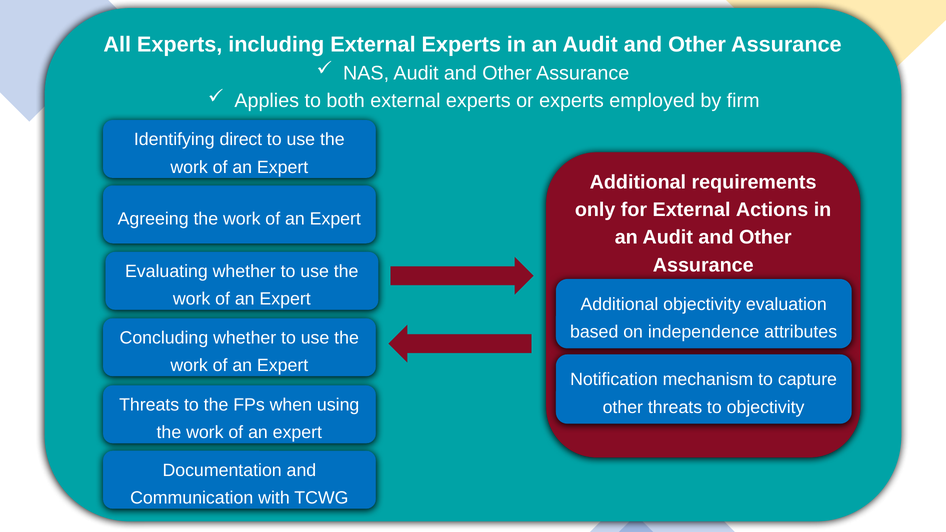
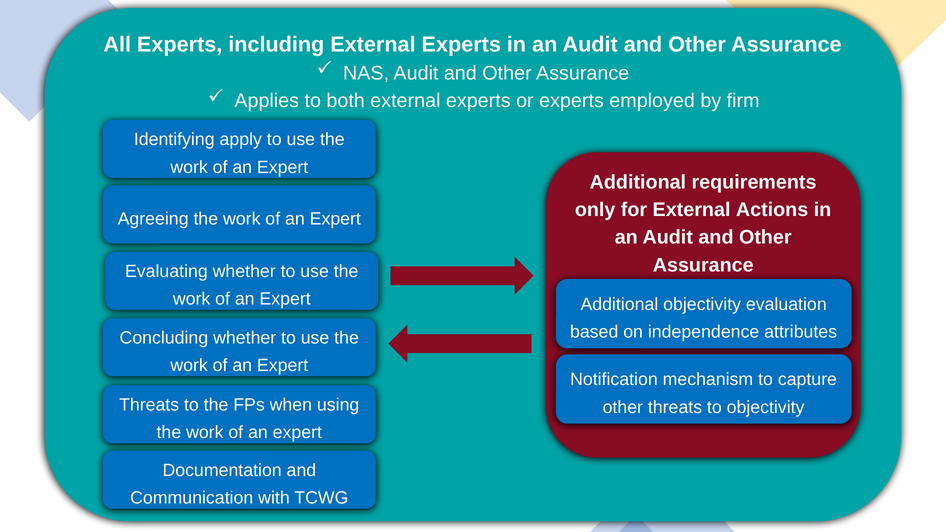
direct: direct -> apply (241, 140)
